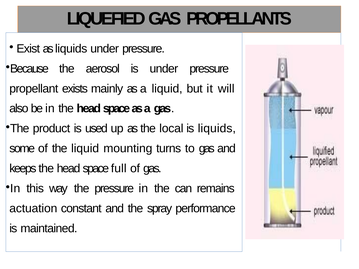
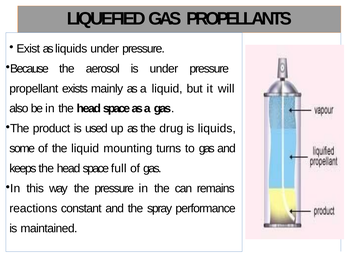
local: local -> drug (171, 129)
actuation: actuation -> reactions (33, 209)
